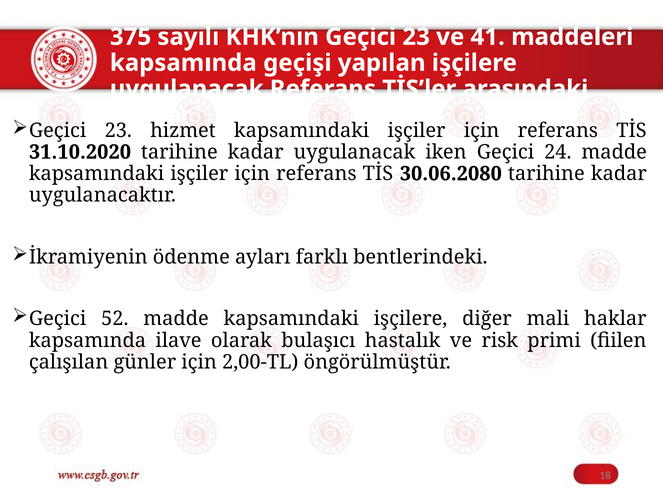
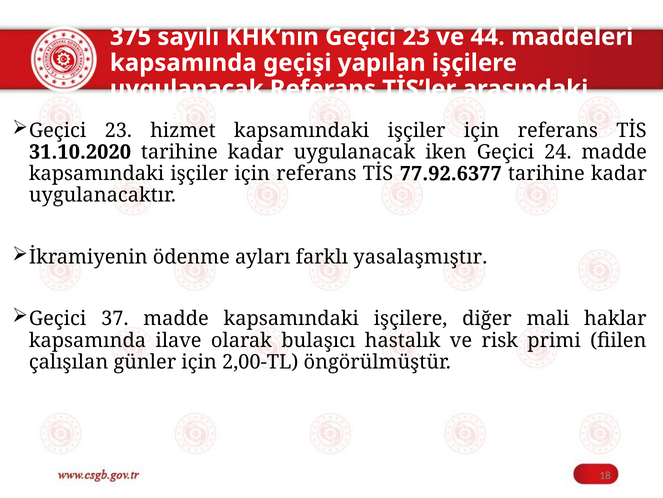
41: 41 -> 44 (488, 37)
30.06.2080: 30.06.2080 -> 77.92.6377 (451, 173)
bentlerindeki: bentlerindeki -> yasalaşmıştır (420, 257)
52: 52 -> 37 (115, 318)
